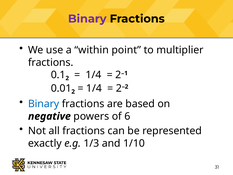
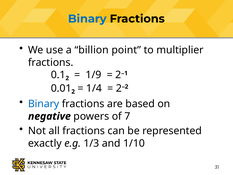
Binary colour: purple -> blue (87, 19)
within: within -> billion (92, 50)
1/4: 1/4 -> 1/9 (93, 75)
6: 6 -> 7 (127, 116)
